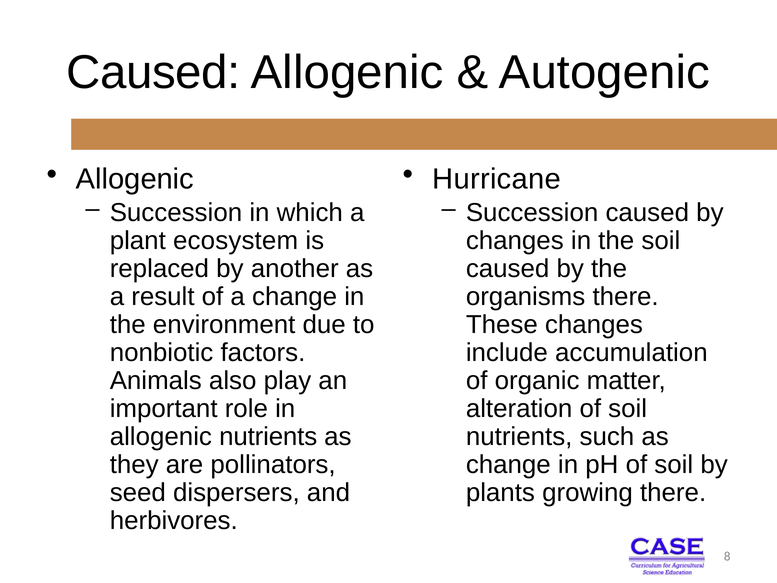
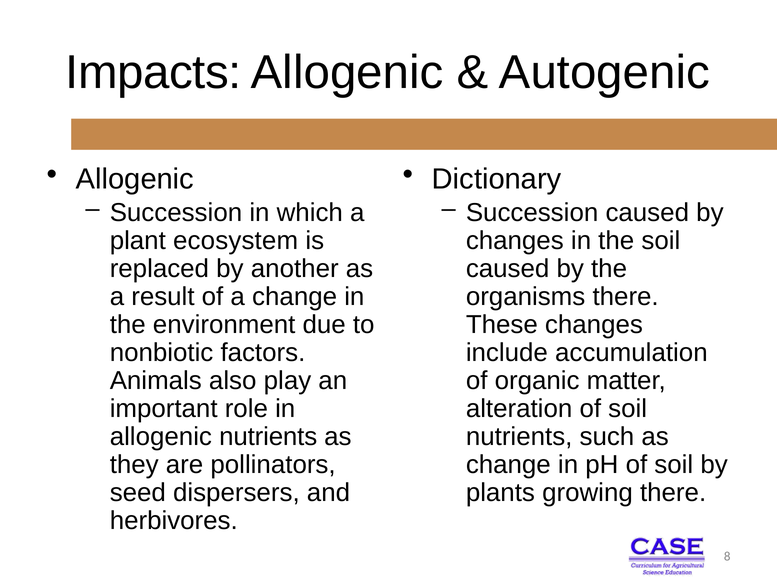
Caused: Caused -> Impacts (153, 73)
Hurricane: Hurricane -> Dictionary (497, 179)
